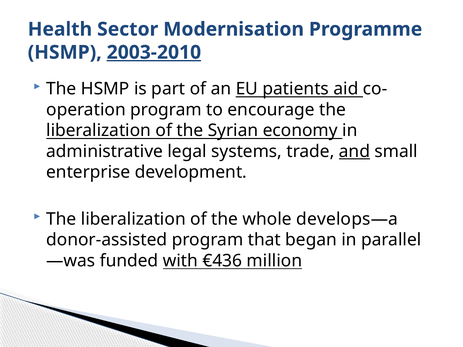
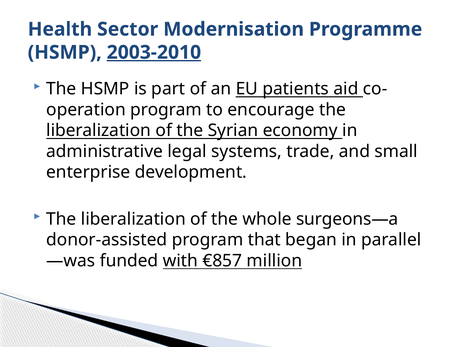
and underline: present -> none (354, 151)
develops—a: develops—a -> surgeons—a (347, 219)
€436: €436 -> €857 (222, 261)
